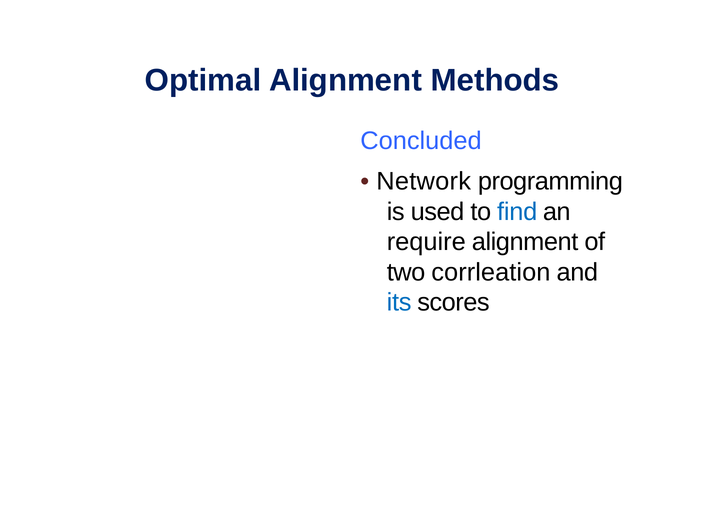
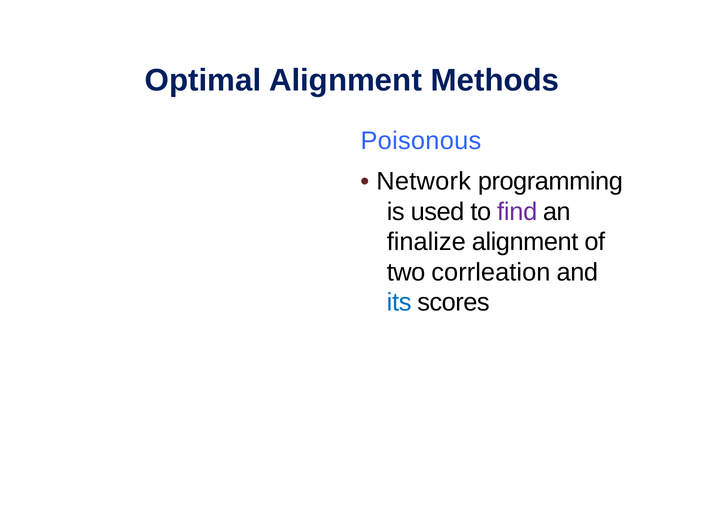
Concluded: Concluded -> Poisonous (421, 141)
find colour: blue -> purple (517, 212)
require: require -> finalize (426, 242)
